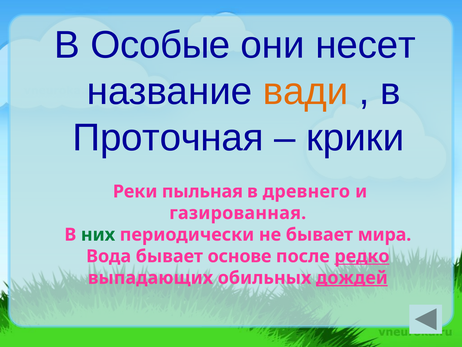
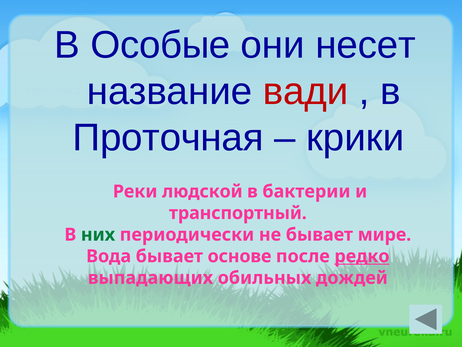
вади colour: orange -> red (306, 91)
пыльная: пыльная -> людской (202, 191)
древнего: древнего -> бактерии (306, 191)
газированная: газированная -> транспортный (238, 213)
мира: мира -> мире (384, 234)
дождей underline: present -> none (352, 278)
